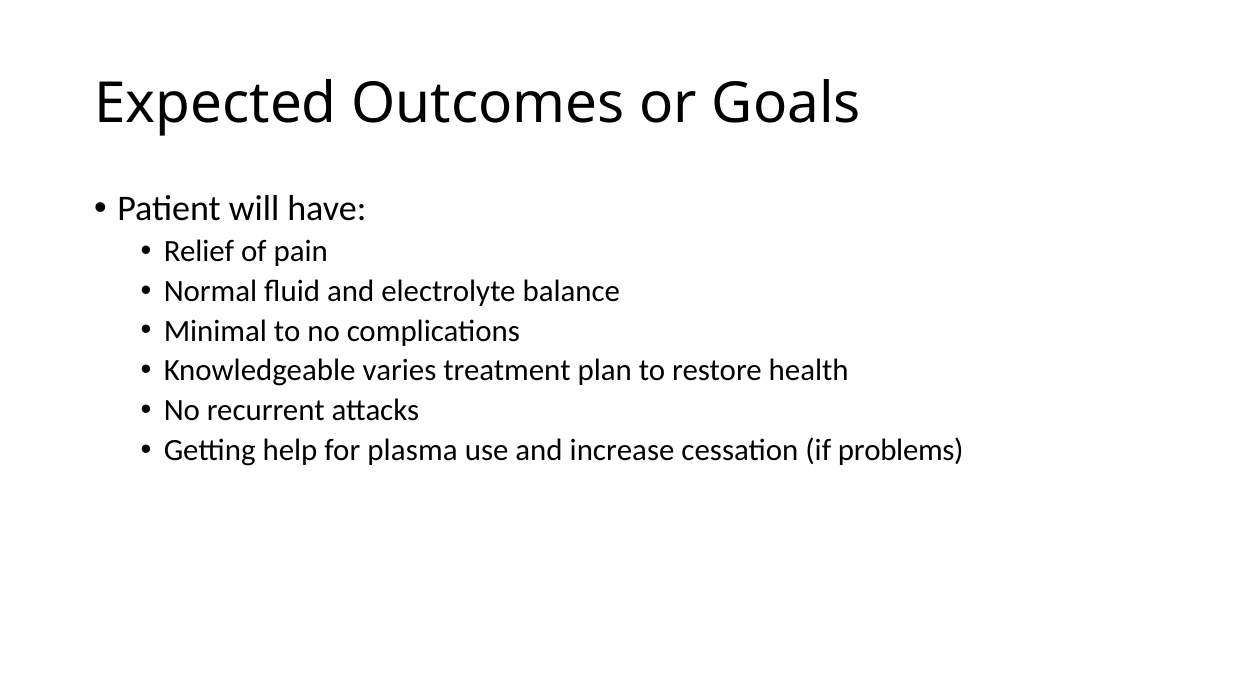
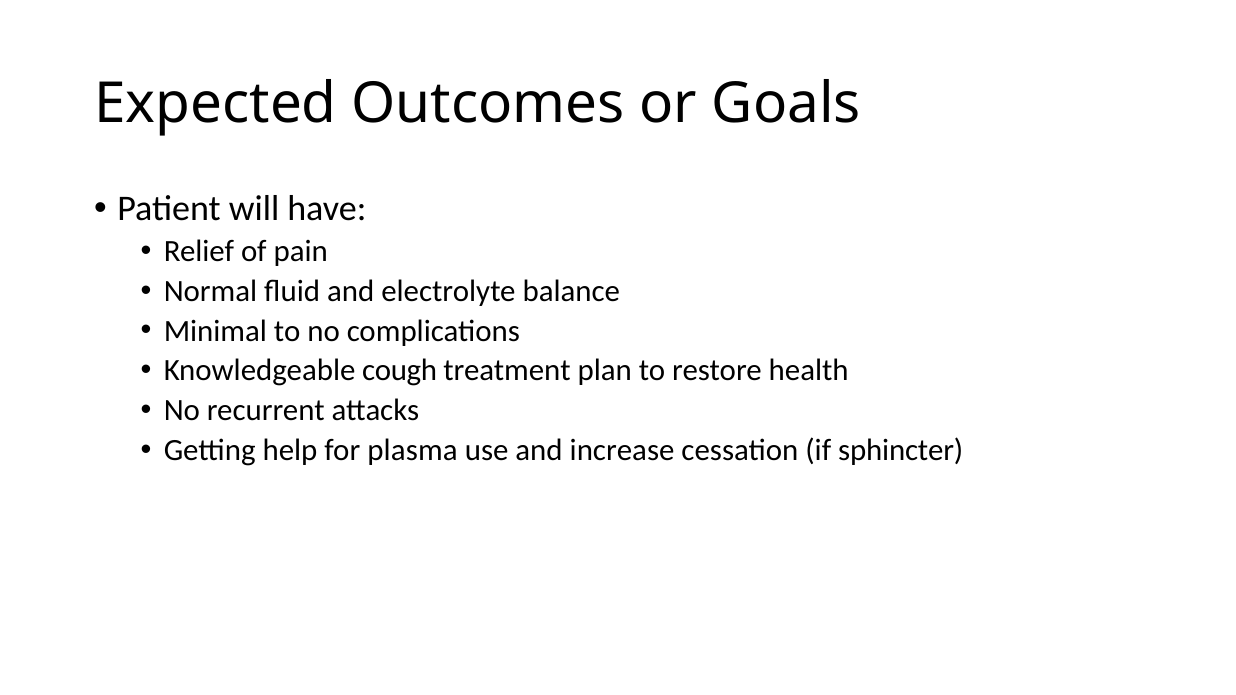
varies: varies -> cough (400, 371)
problems: problems -> sphincter (901, 450)
